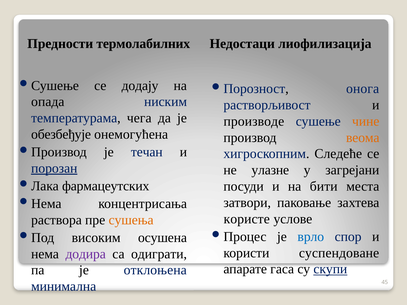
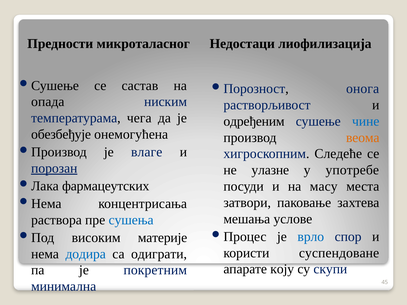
термолабилних: термолабилних -> микроталасног (143, 44)
додају: додају -> састав (140, 86)
производе: производе -> одређеним (254, 121)
чине colour: orange -> blue (366, 121)
течан: течан -> влаге (147, 152)
загрејани: загрејани -> употребе (352, 170)
бити: бити -> масу (324, 187)
користе: користе -> мешања (247, 219)
сушења colour: orange -> blue (131, 220)
осушена: осушена -> материје (163, 238)
додира colour: purple -> blue (86, 254)
гаса: гаса -> коју (282, 269)
скупи underline: present -> none (330, 269)
отклоњена: отклоњена -> покретним (155, 270)
